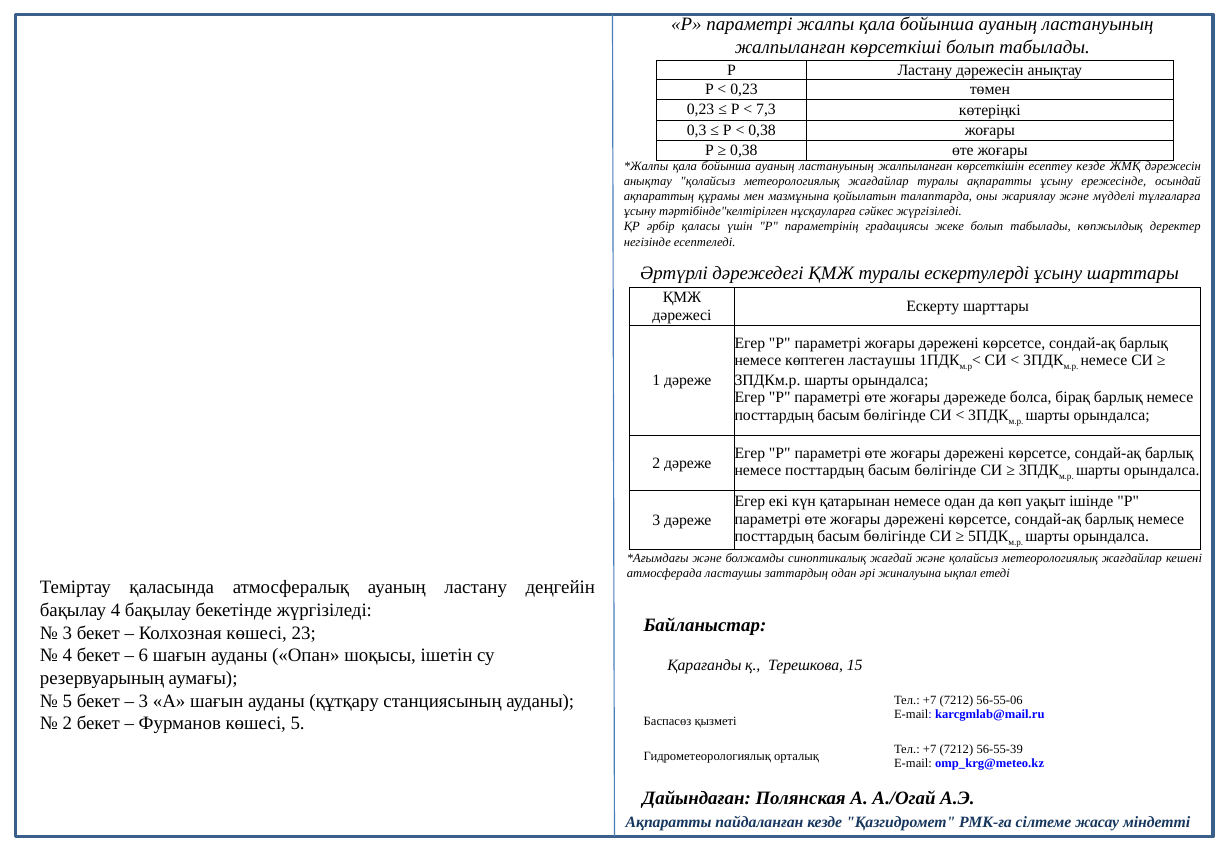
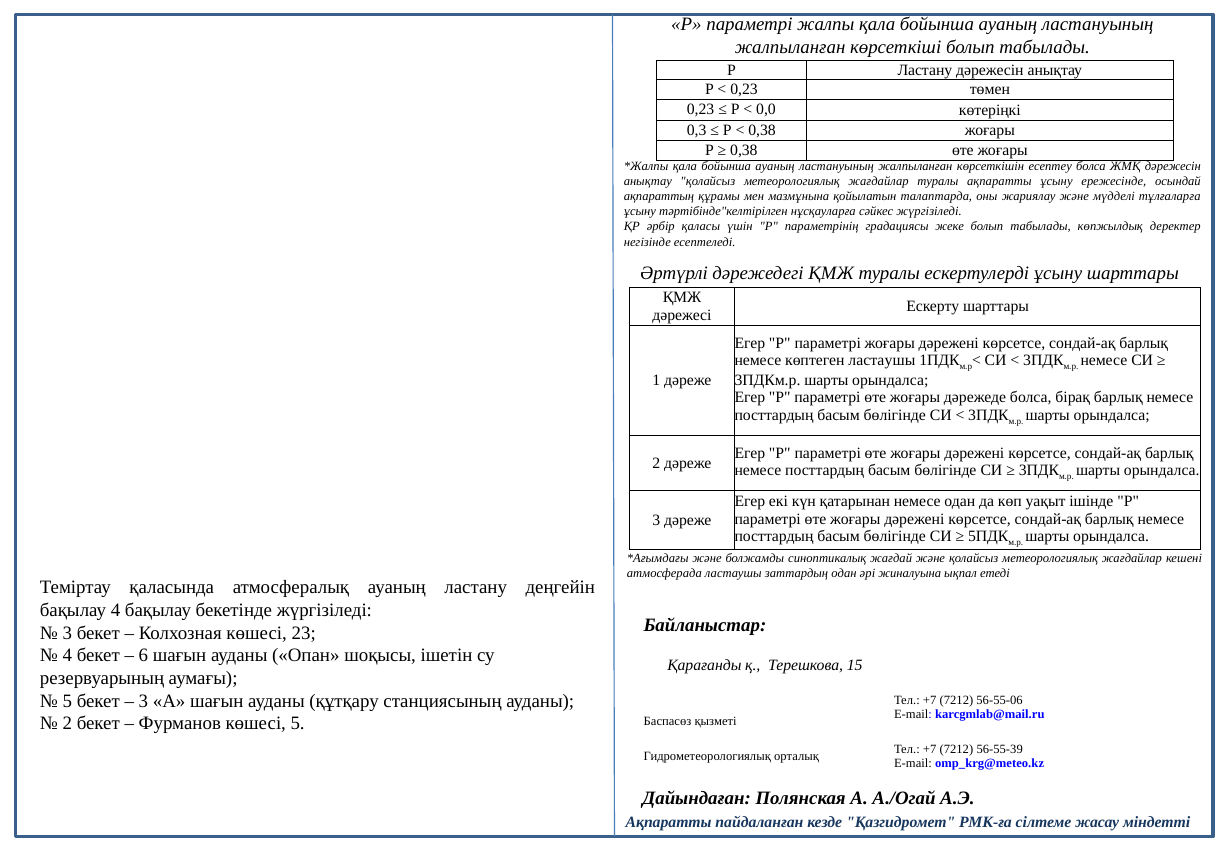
7,3: 7,3 -> 0,0 (766, 110)
есептеу кезде: кезде -> болса (1091, 166)
